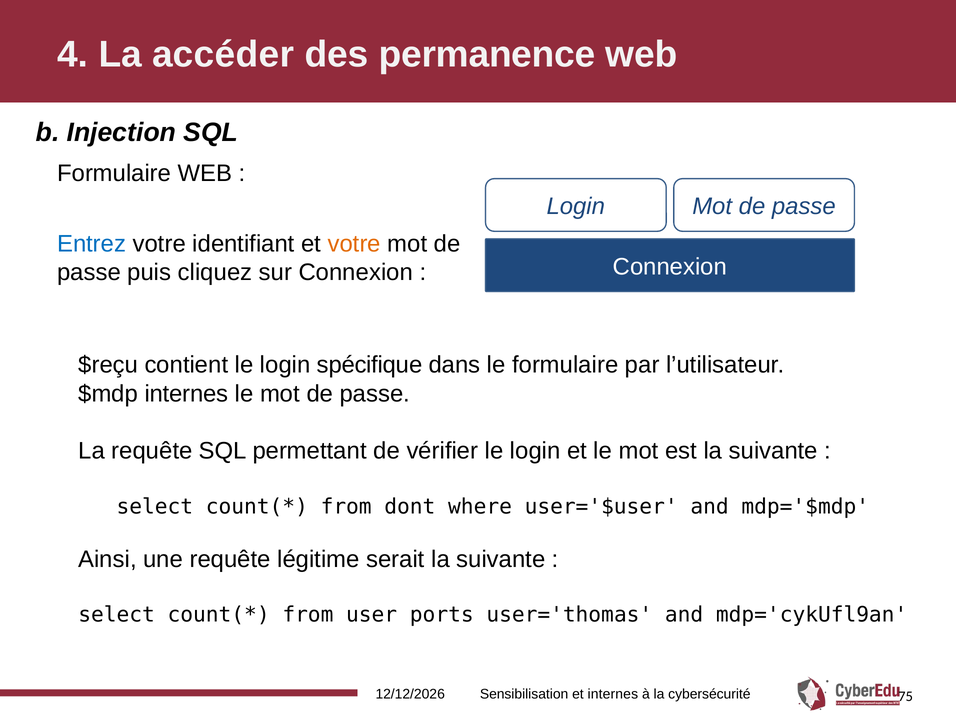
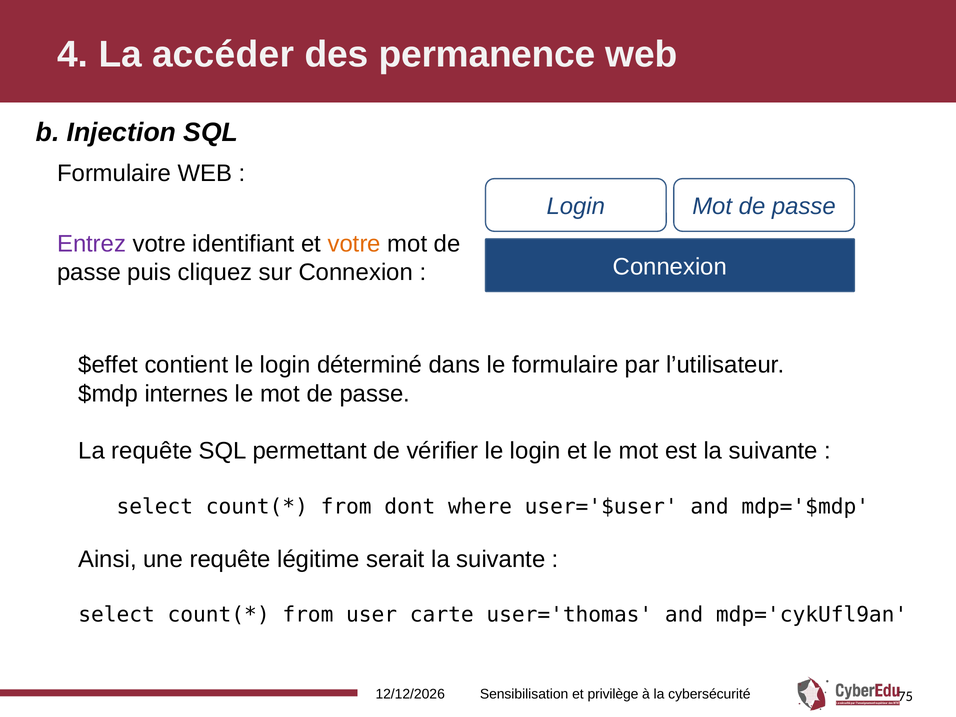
Entrez colour: blue -> purple (92, 244)
$reçu: $reçu -> $effet (108, 365)
spécifique: spécifique -> déterminé (370, 365)
ports: ports -> carte (442, 615)
et internes: internes -> privilège (613, 694)
